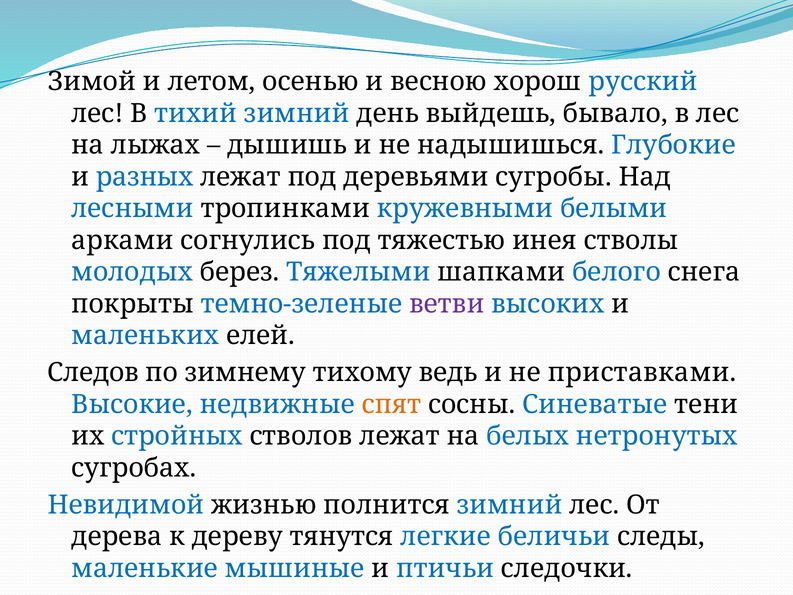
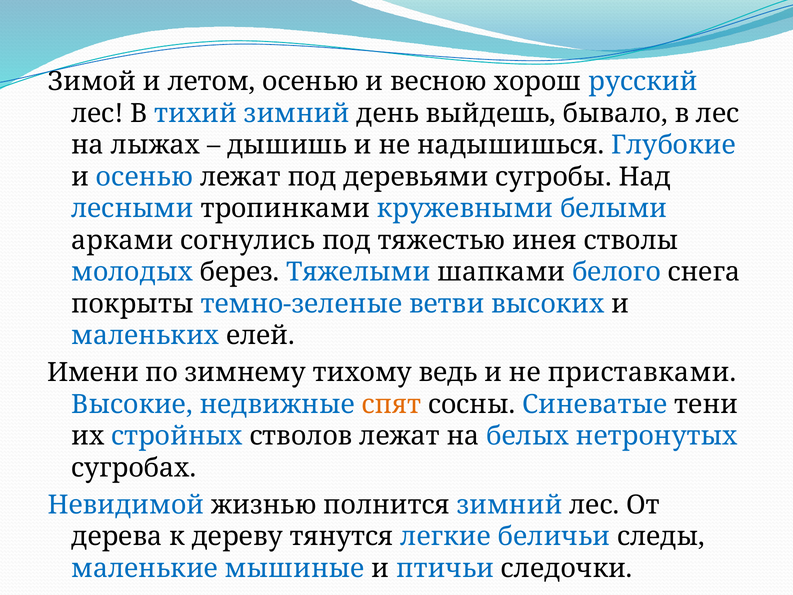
и разных: разных -> осенью (145, 177)
ветви colour: purple -> blue (447, 304)
Следов: Следов -> Имени (93, 372)
